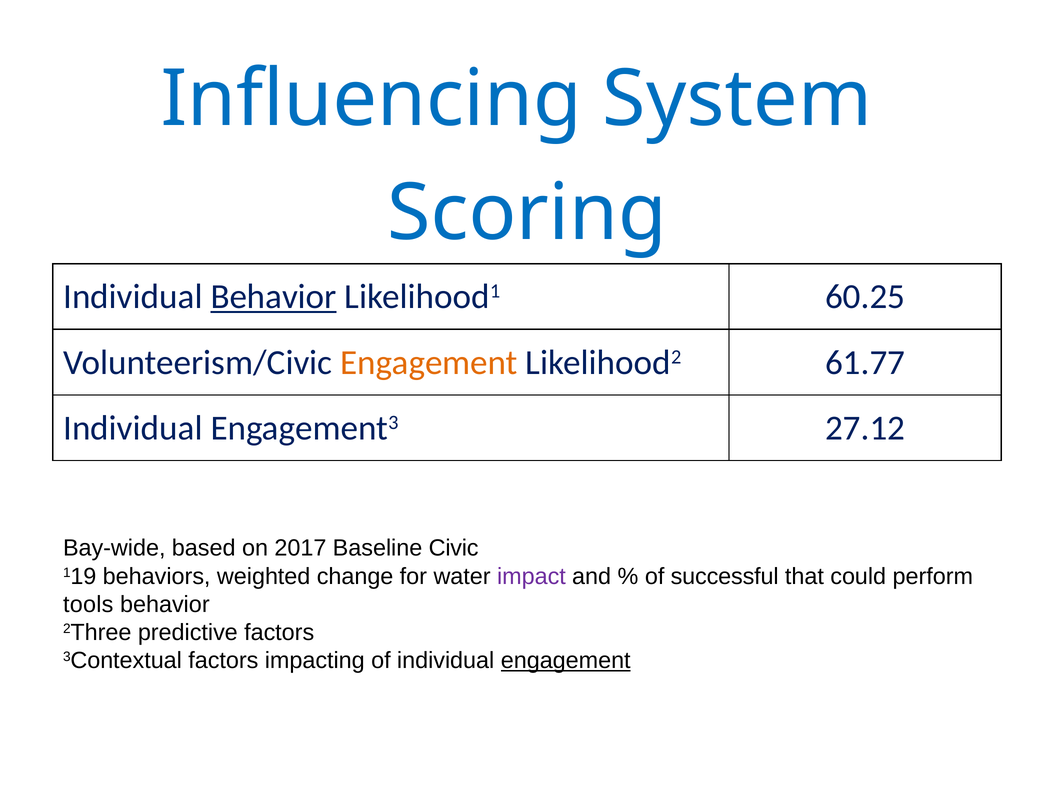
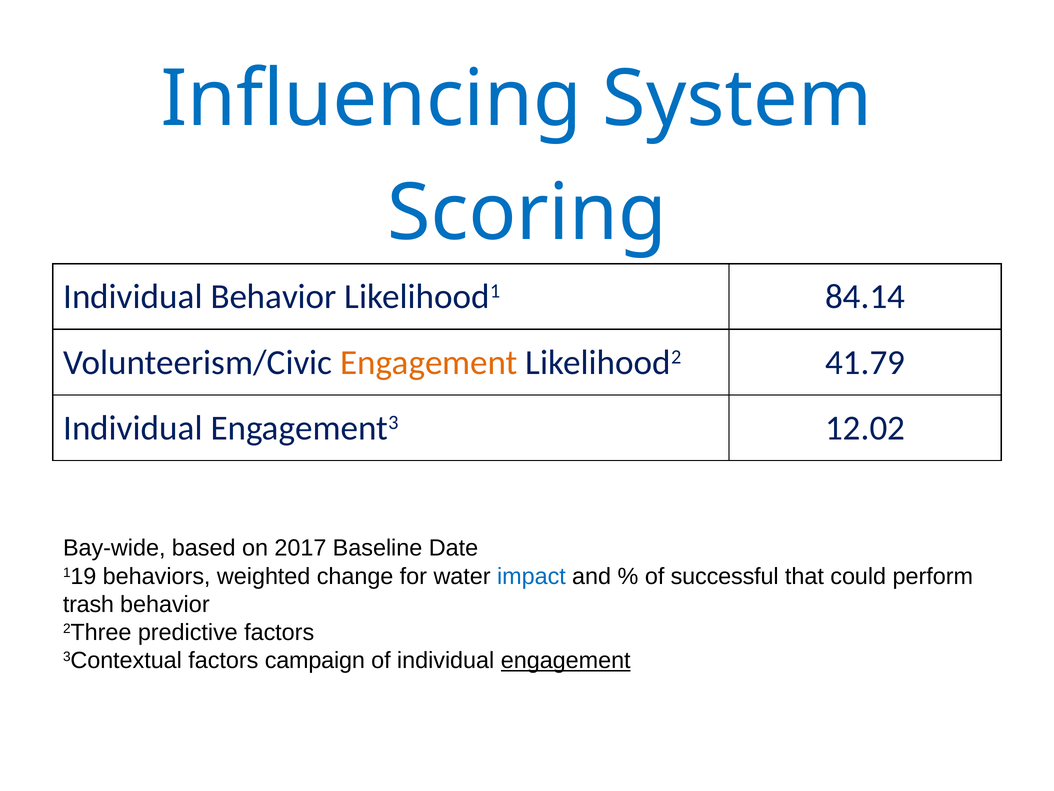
Behavior underline: present -> none (274, 297)
60.25: 60.25 -> 84.14 (865, 297)
61.77: 61.77 -> 41.79 (865, 362)
27.12: 27.12 -> 12.02 (865, 428)
Civic: Civic -> Date (454, 548)
impact colour: purple -> blue (531, 576)
tools: tools -> trash (88, 604)
impacting: impacting -> campaign (315, 660)
